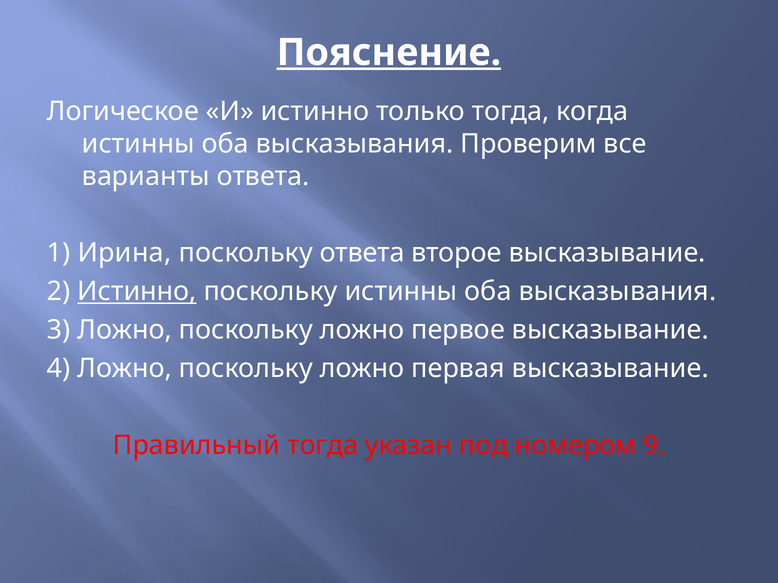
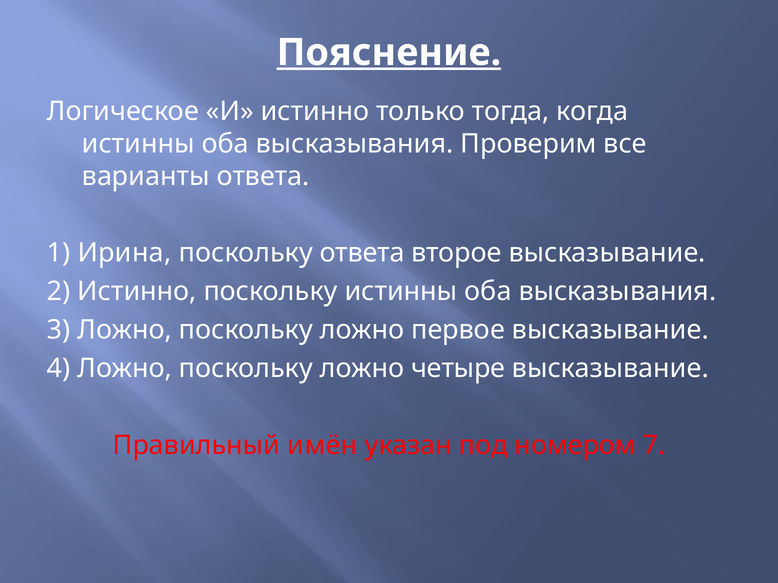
Истинно underline: present -> none (137, 292)
первая: первая -> четыре (458, 369)
Правильный тогда: тогда -> имён (322, 446)
9: 9 -> 7 (654, 446)
